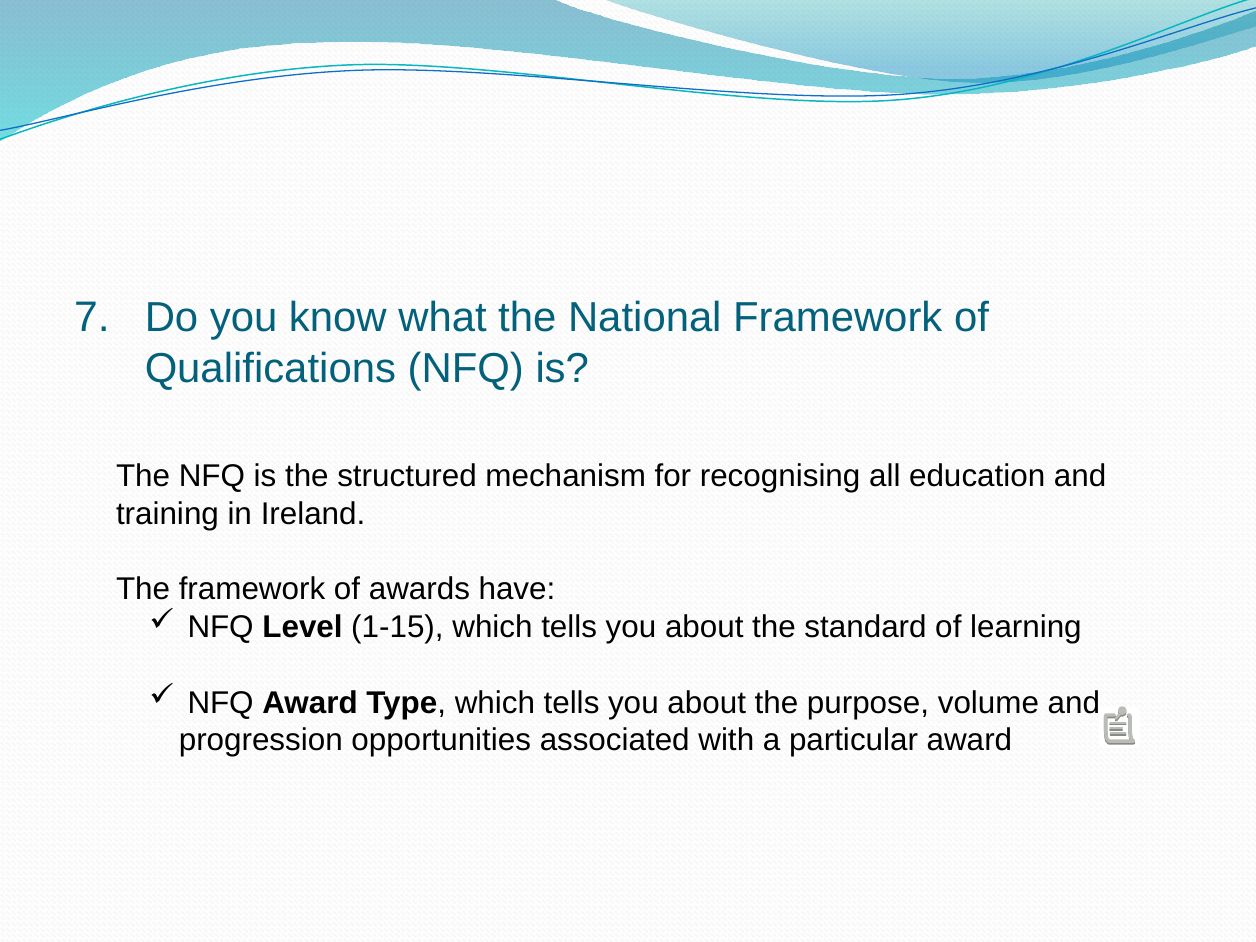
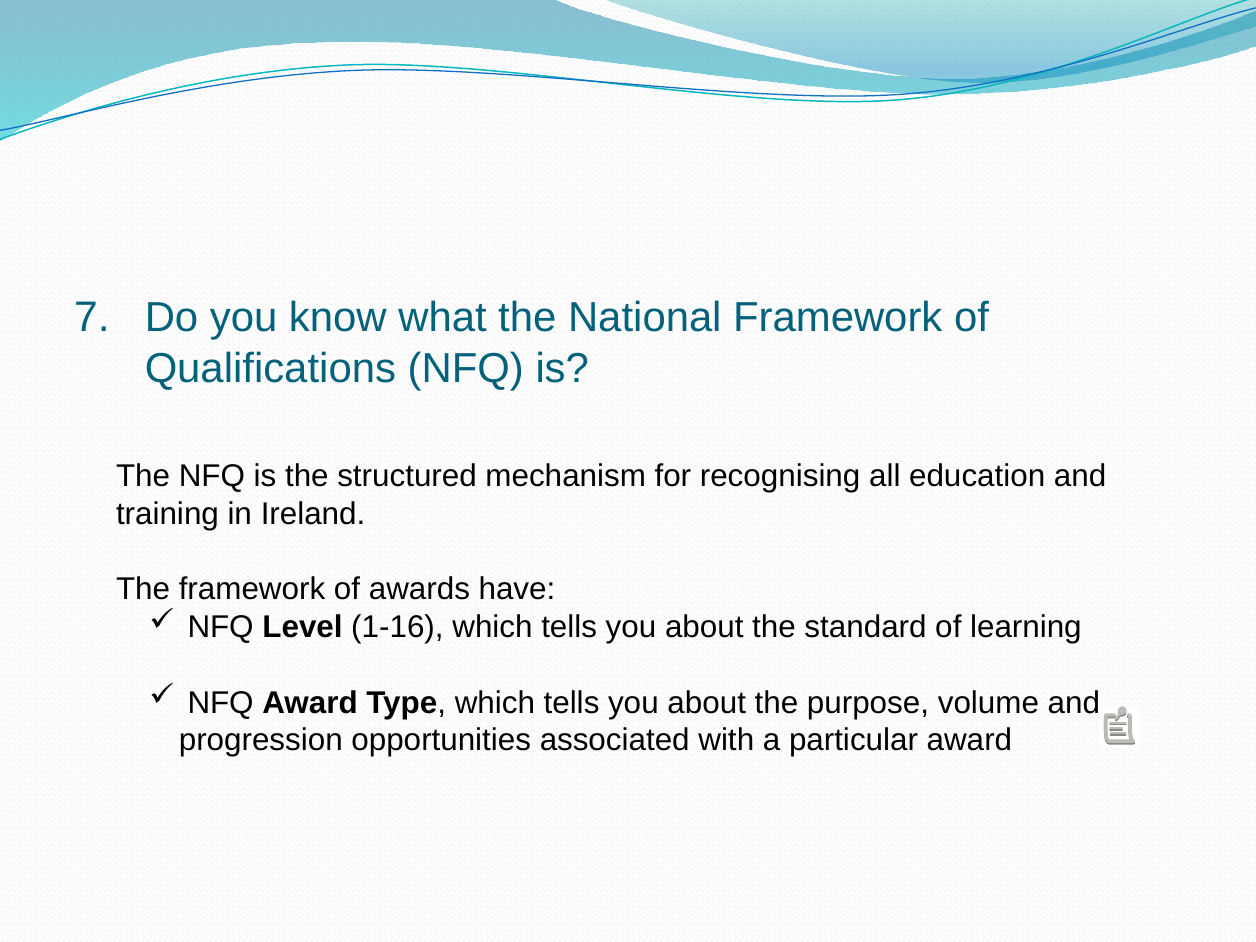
1-15: 1-15 -> 1-16 (397, 627)
